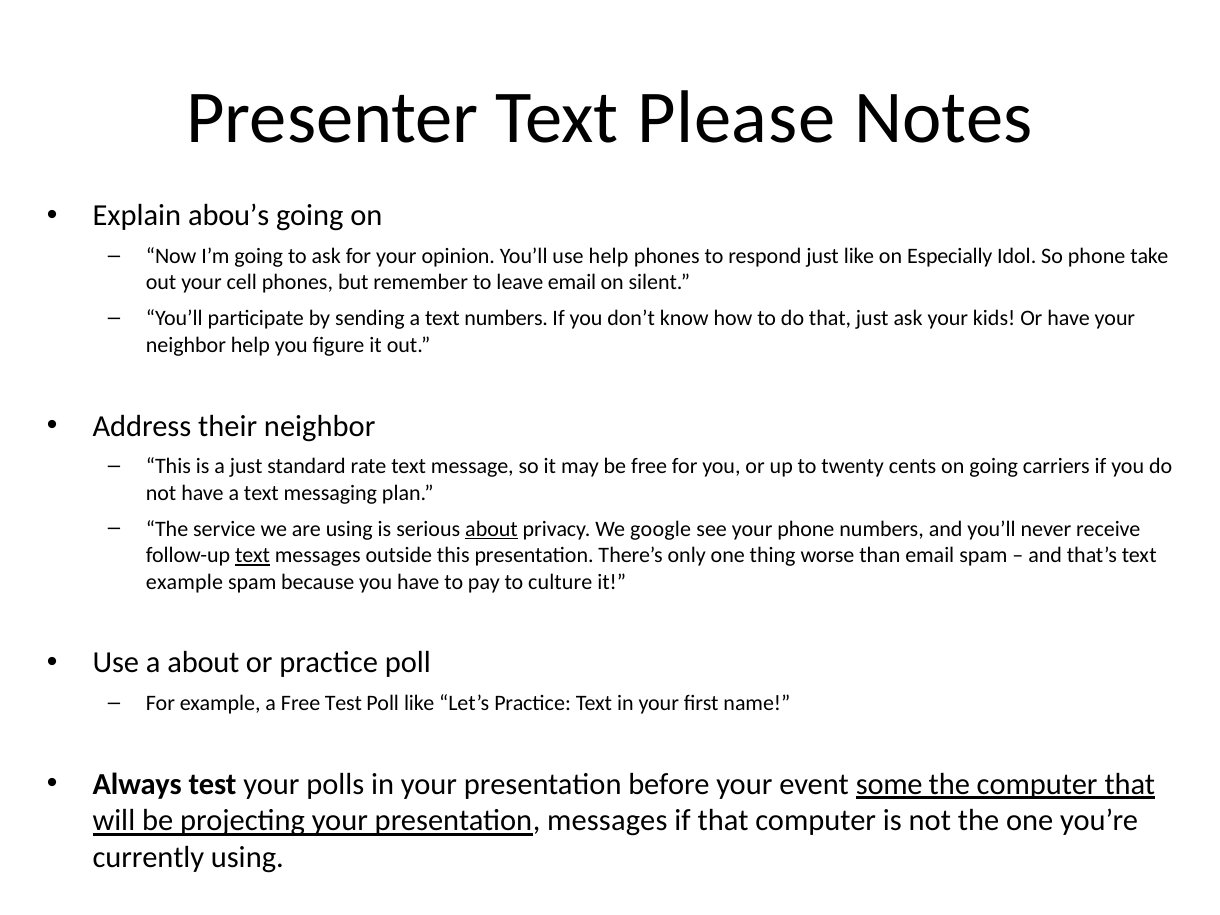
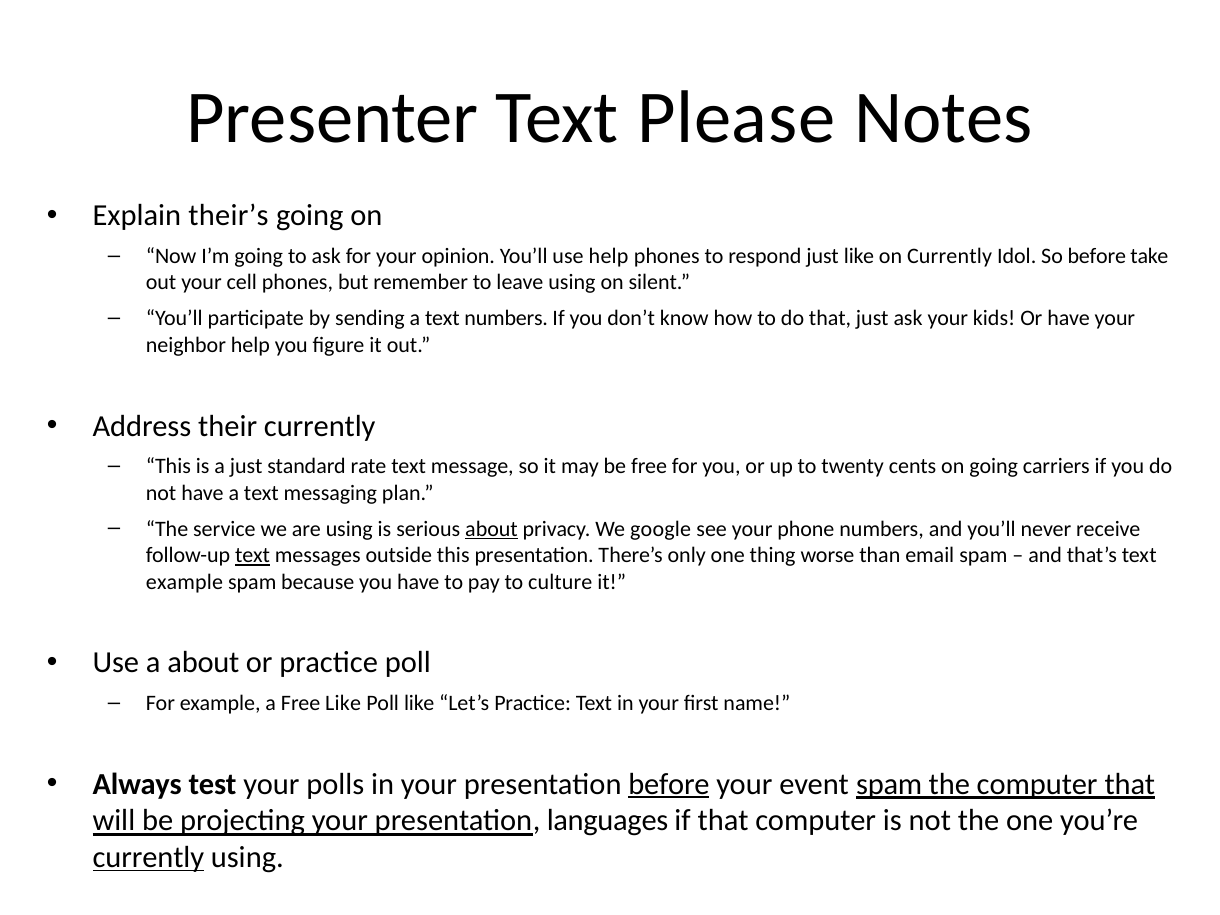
abou’s: abou’s -> their’s (228, 216)
on Especially: Especially -> Currently (950, 256)
So phone: phone -> before (1097, 256)
leave email: email -> using (572, 283)
their neighbor: neighbor -> currently (320, 426)
Free Test: Test -> Like (343, 703)
before underline: none -> present (669, 784)
event some: some -> spam (889, 784)
presentation messages: messages -> languages (608, 821)
currently underline: none -> present (148, 857)
